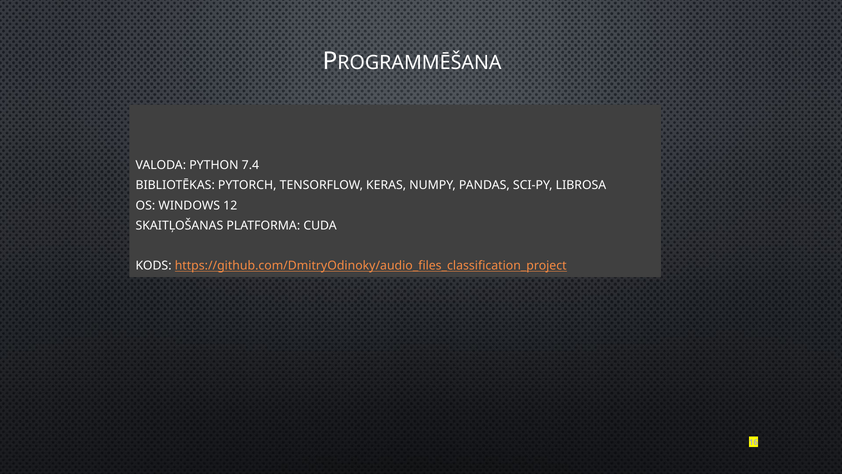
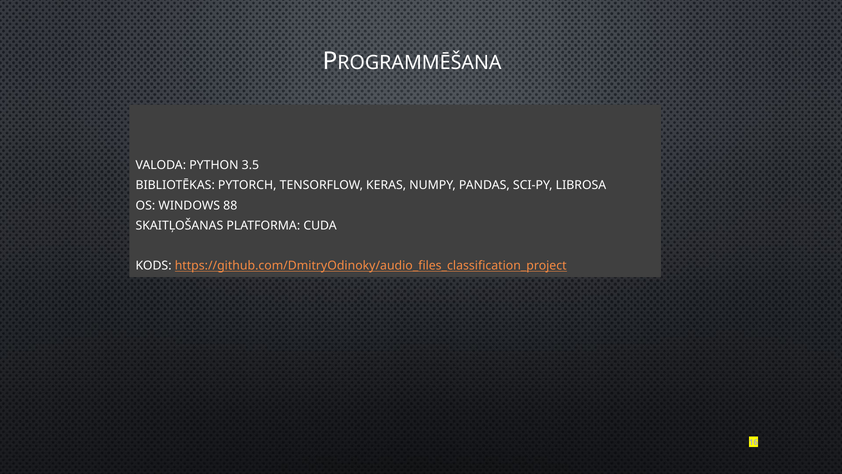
7.4: 7.4 -> 3.5 (250, 165)
12: 12 -> 88 (230, 205)
